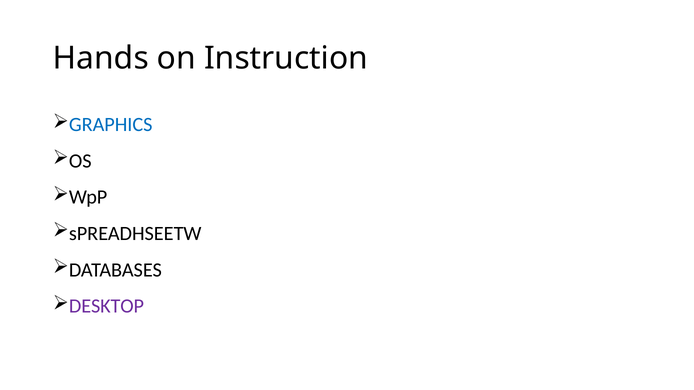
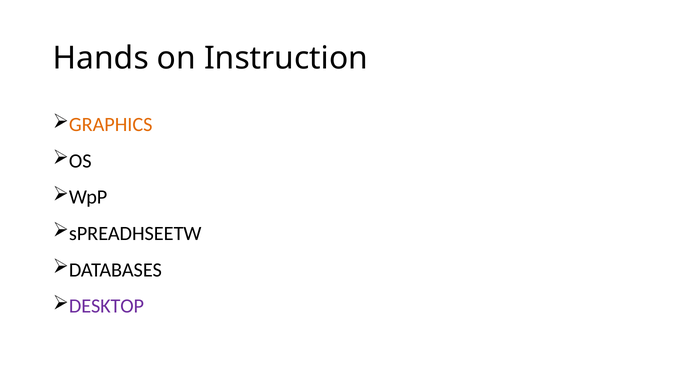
GRAPHICS colour: blue -> orange (111, 125)
